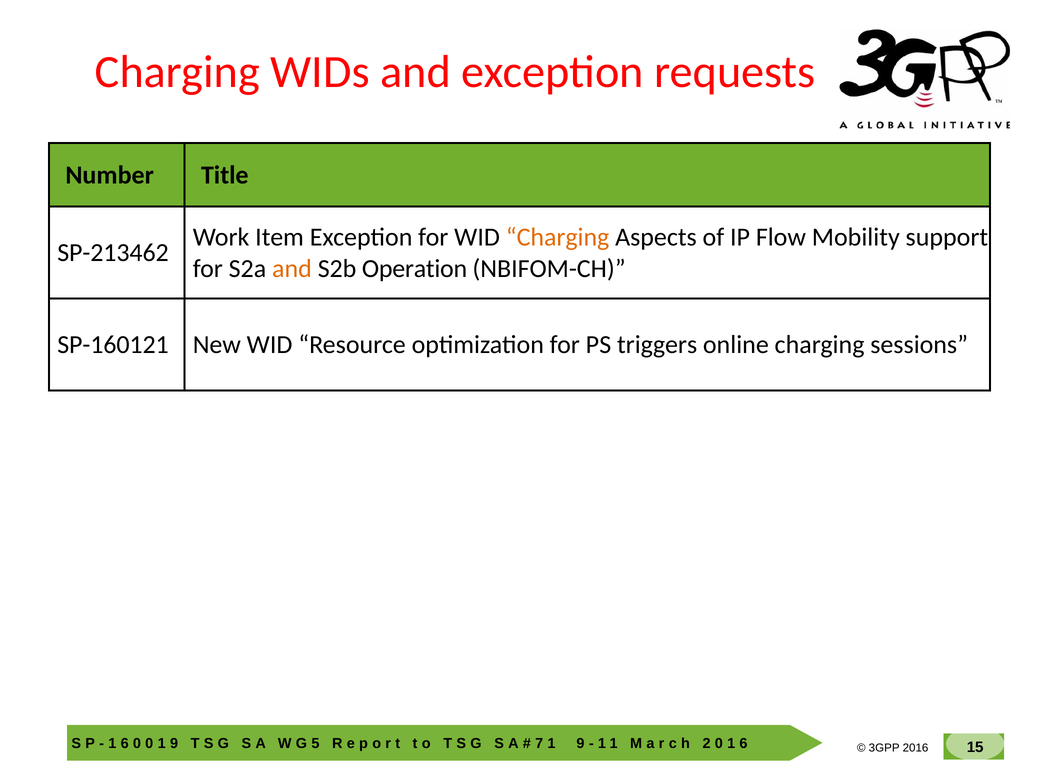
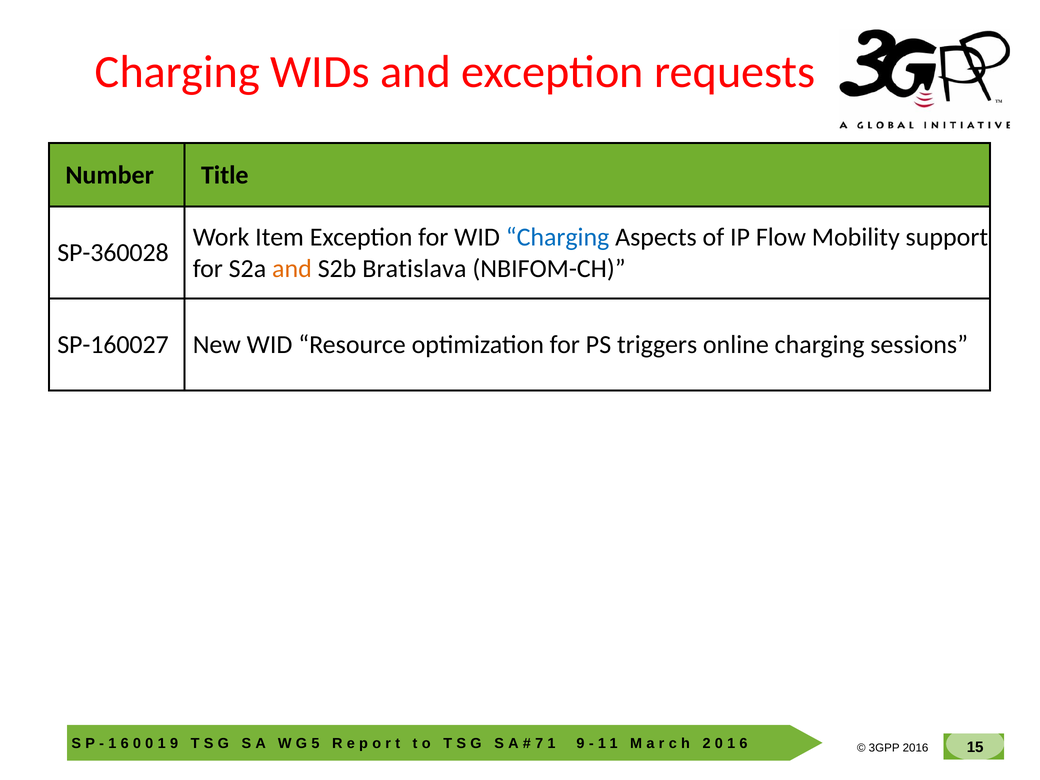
Charging colour: orange -> blue (558, 237)
SP-213462: SP-213462 -> SP-360028 (113, 253)
Operation: Operation -> Bratislava (414, 269)
SP-160121: SP-160121 -> SP-160027 (113, 345)
